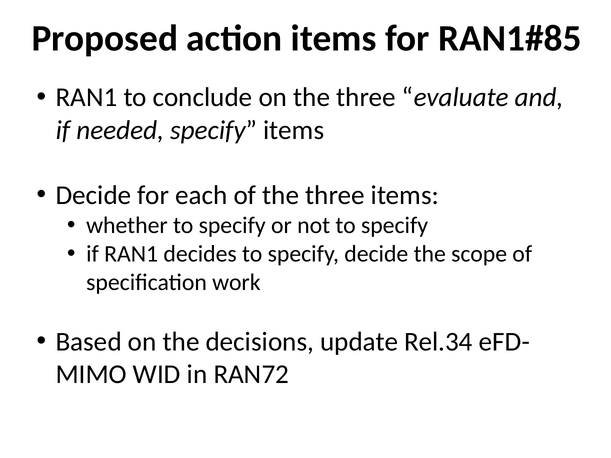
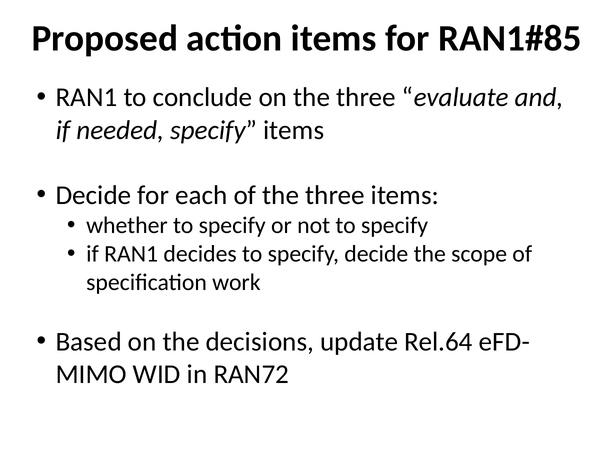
Rel.34: Rel.34 -> Rel.64 (438, 342)
